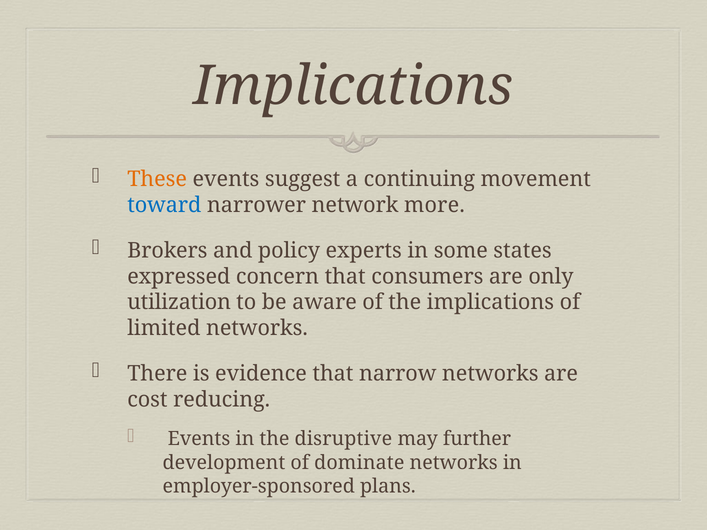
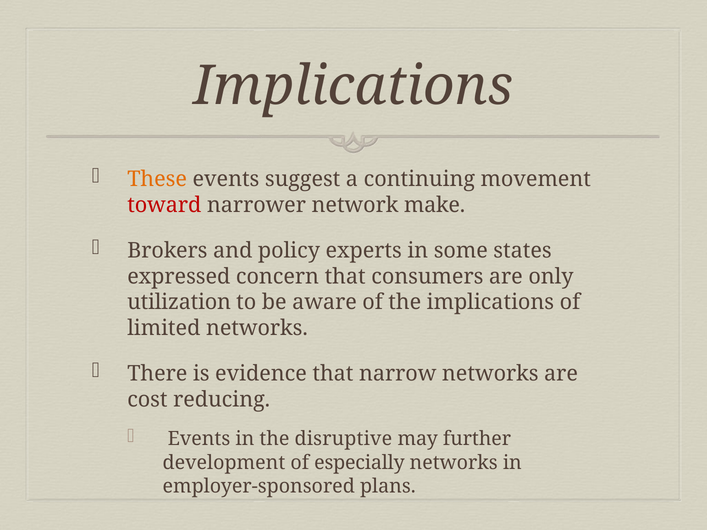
toward colour: blue -> red (164, 205)
more: more -> make (435, 205)
dominate: dominate -> especially (359, 463)
